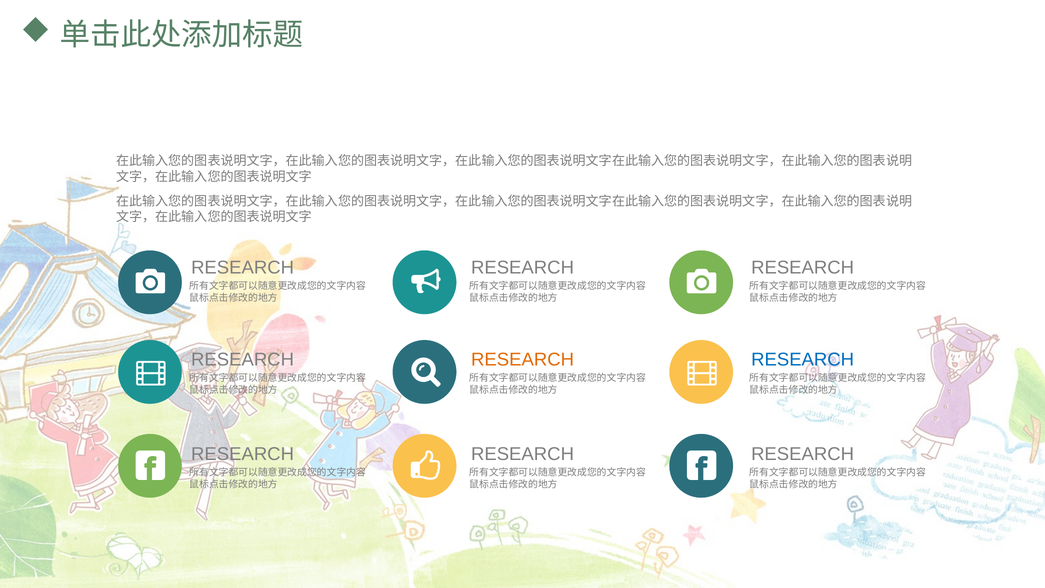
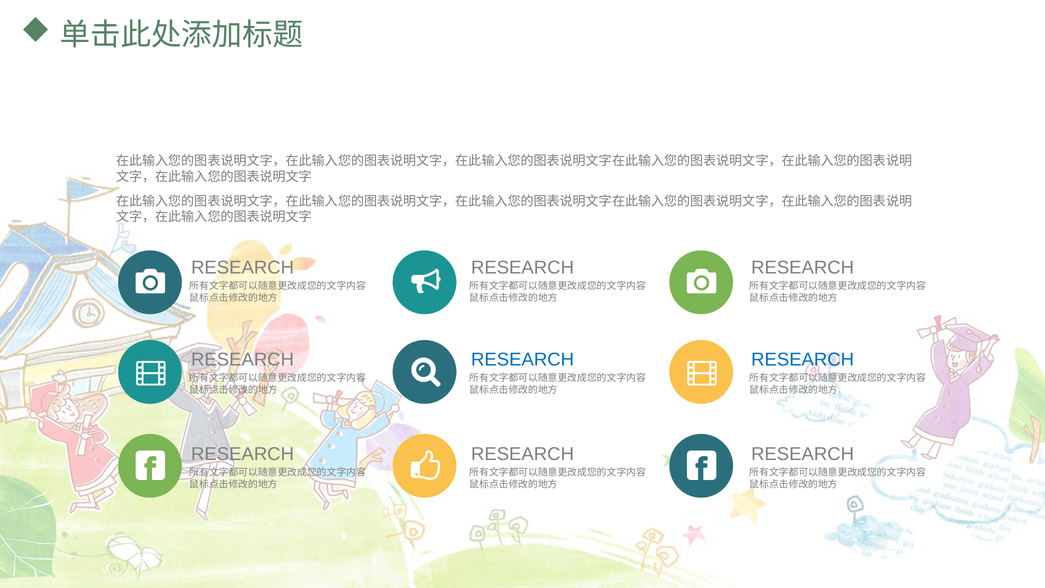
RESEARCH colour: orange -> blue (523, 359)
